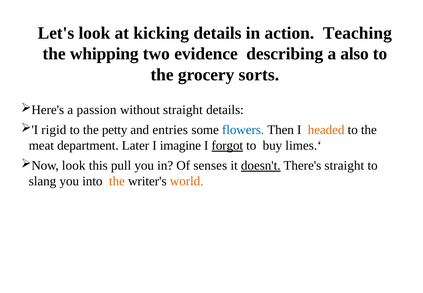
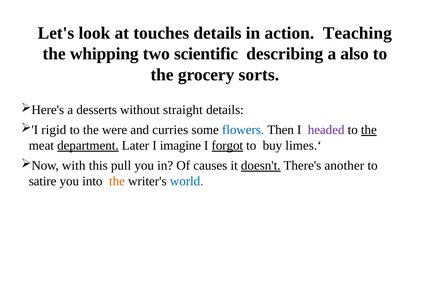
kicking: kicking -> touches (161, 33)
evidence: evidence -> scientific (206, 54)
passion: passion -> desserts (97, 110)
petty: petty -> were (115, 130)
entries: entries -> curries (170, 130)
headed colour: orange -> purple (326, 130)
the underline: none -> present (369, 130)
department underline: none -> present (88, 145)
look: look -> with (74, 165)
senses: senses -> causes (210, 165)
There's straight: straight -> another (344, 165)
slang: slang -> satire (43, 181)
world colour: orange -> blue (187, 181)
